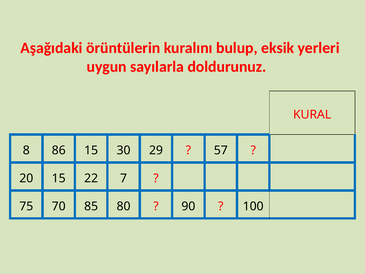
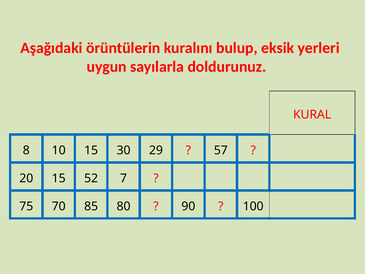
86: 86 -> 10 (59, 150)
22: 22 -> 52 (91, 178)
